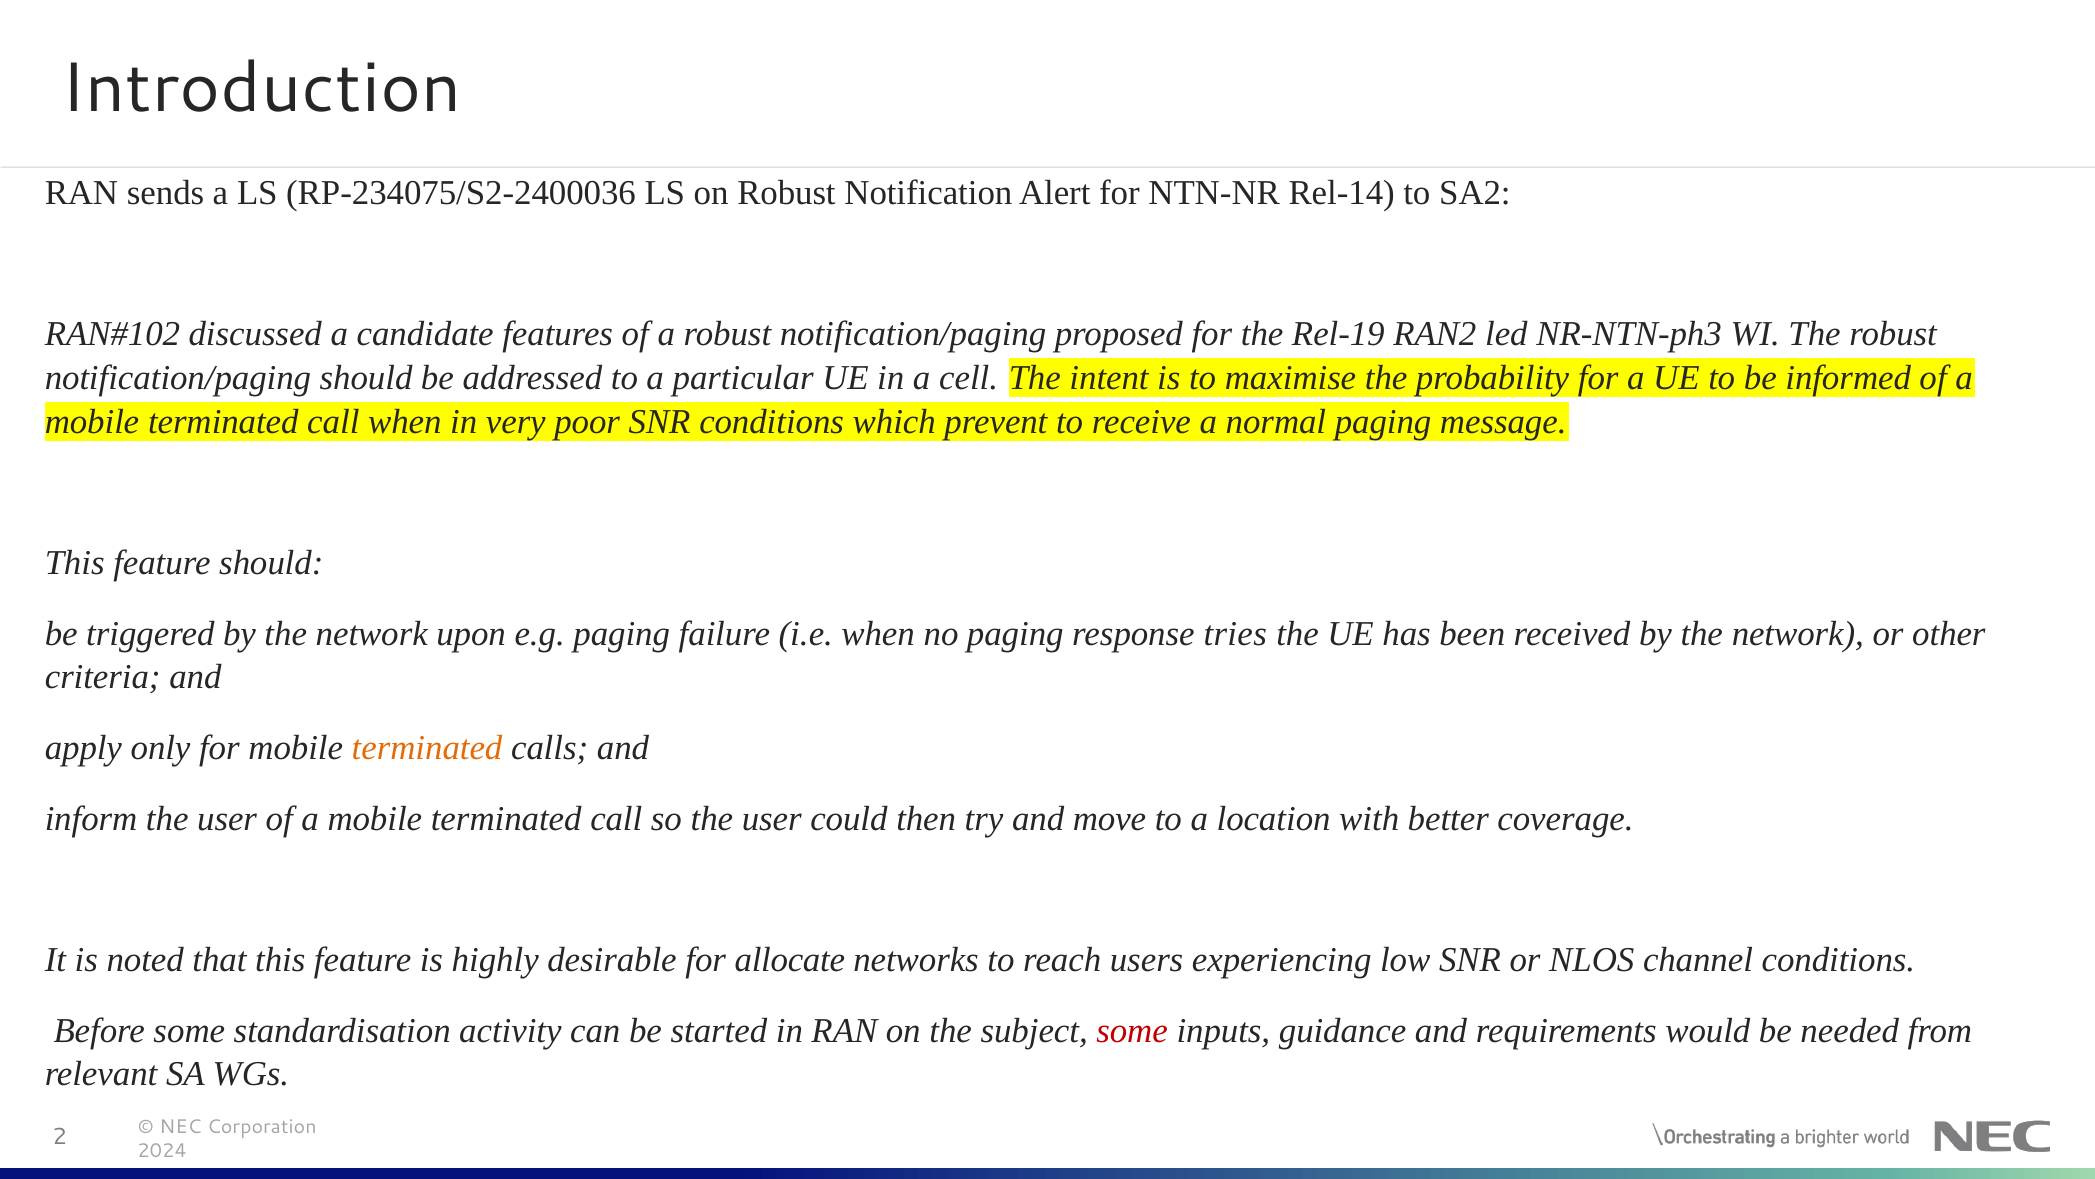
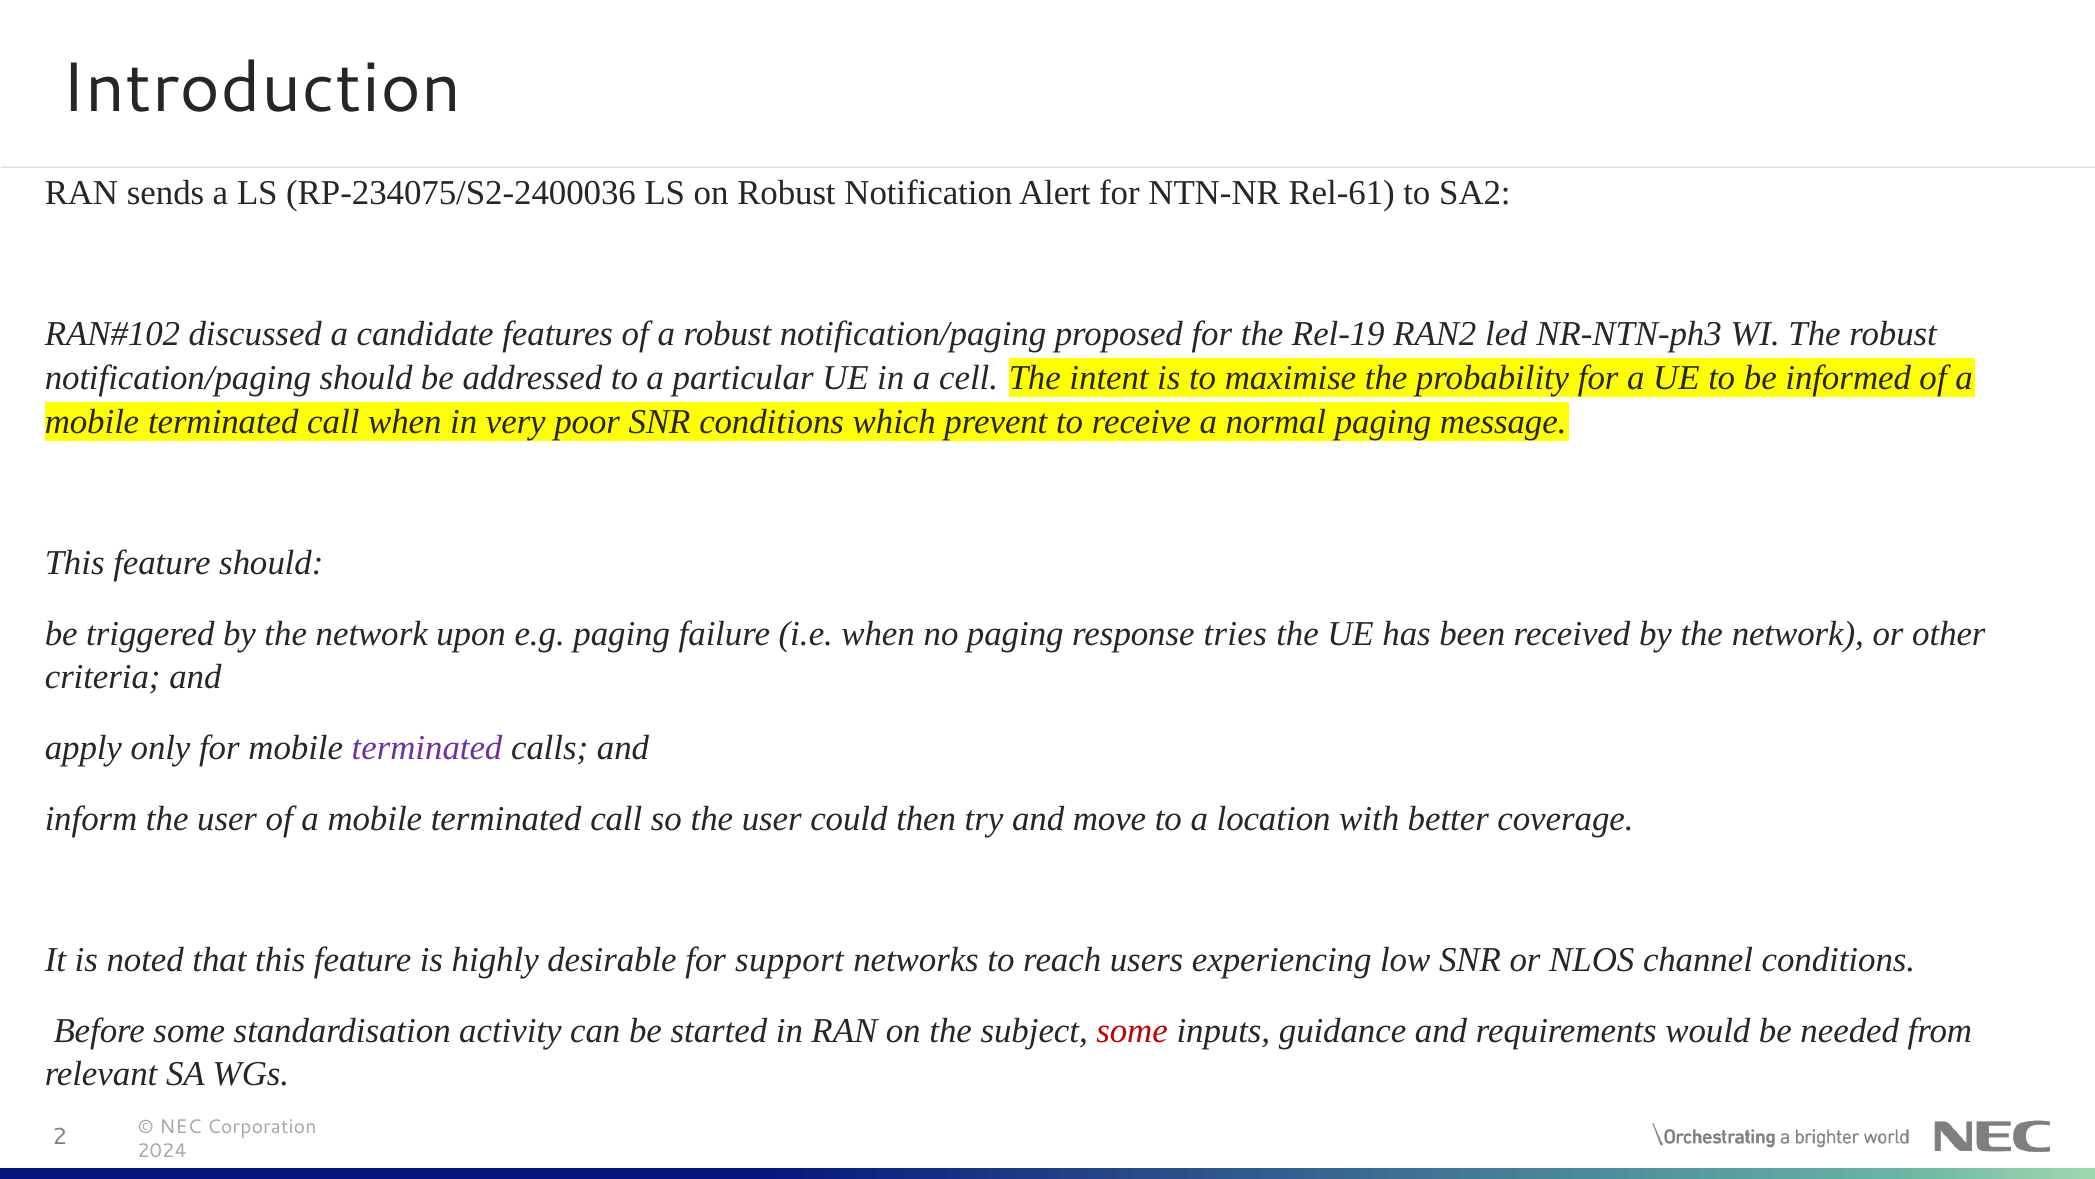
Rel-14: Rel-14 -> Rel-61 (1342, 192)
terminated colour: orange -> purple (427, 748)
allocate: allocate -> support (790, 959)
